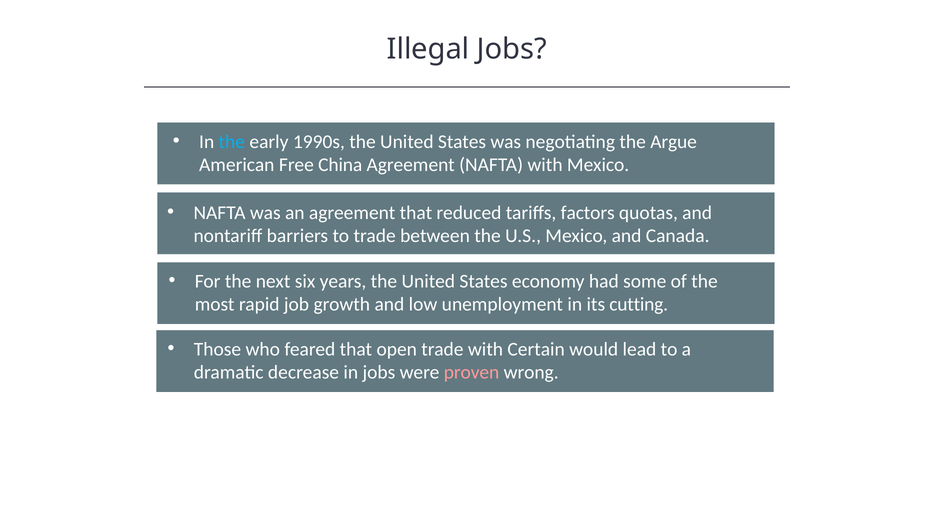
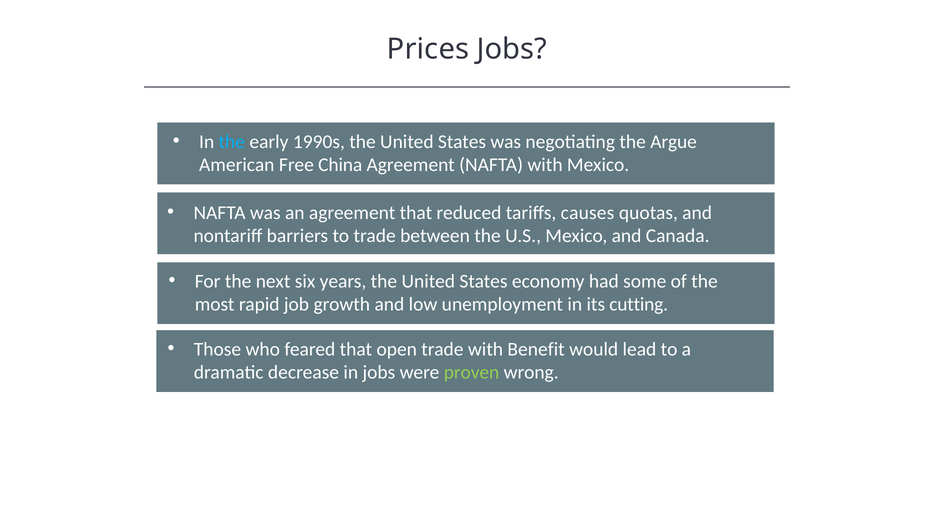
Illegal: Illegal -> Prices (428, 49)
factors: factors -> causes (588, 213)
Certain: Certain -> Benefit (536, 349)
proven colour: pink -> light green (472, 373)
